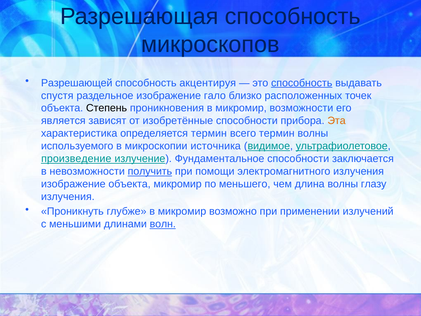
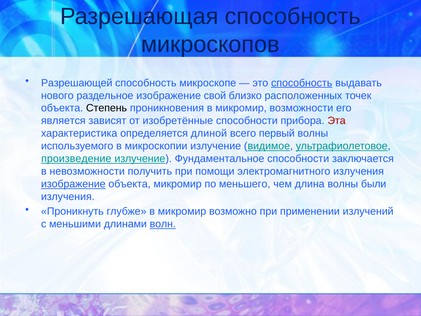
акцентируя: акцентируя -> микроскопе (208, 83)
спустя: спустя -> нового (57, 95)
гало: гало -> свой (215, 95)
Эта colour: orange -> red (337, 121)
определяется термин: термин -> длиной (209, 133)
всего термин: термин -> первый (277, 133)
микроскопии источника: источника -> излучение (216, 146)
получить underline: present -> none (150, 171)
изображение underline: none -> present (73, 184)
глазу: глазу -> были (374, 184)
